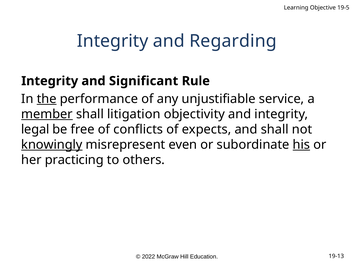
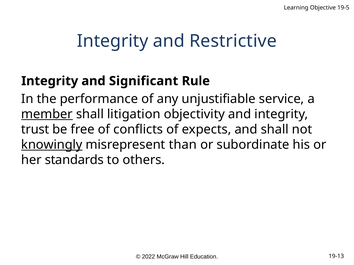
Regarding: Regarding -> Restrictive (233, 41)
the underline: present -> none (47, 99)
legal: legal -> trust (35, 130)
even: even -> than (183, 145)
his underline: present -> none (301, 145)
practicing: practicing -> standards (74, 160)
